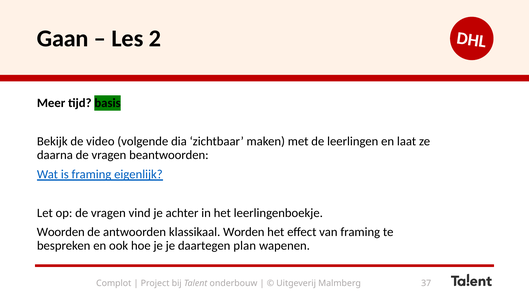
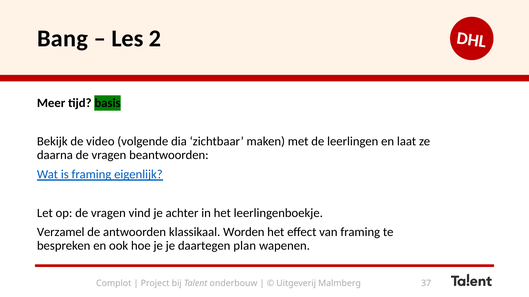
Gaan: Gaan -> Bang (63, 39)
Woorden: Woorden -> Verzamel (61, 232)
